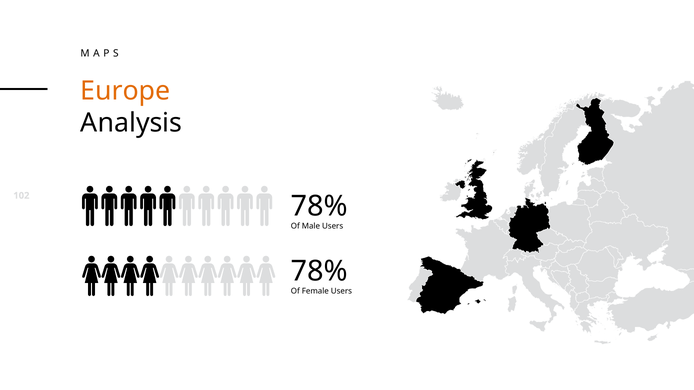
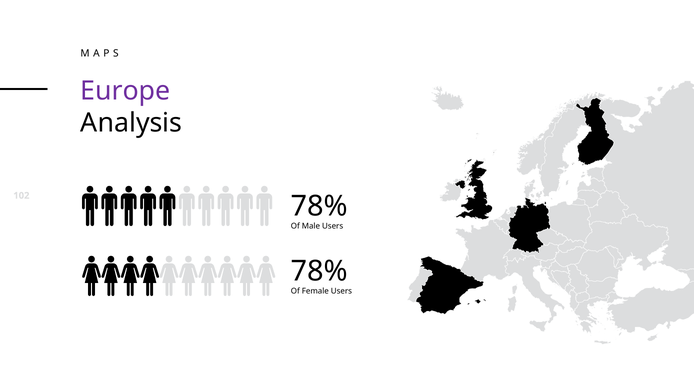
Europe colour: orange -> purple (125, 91)
